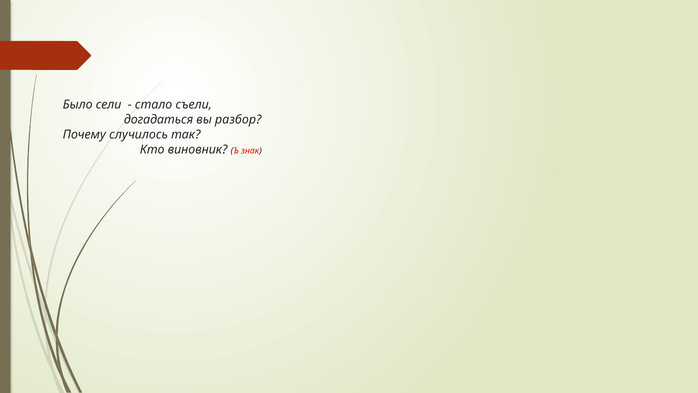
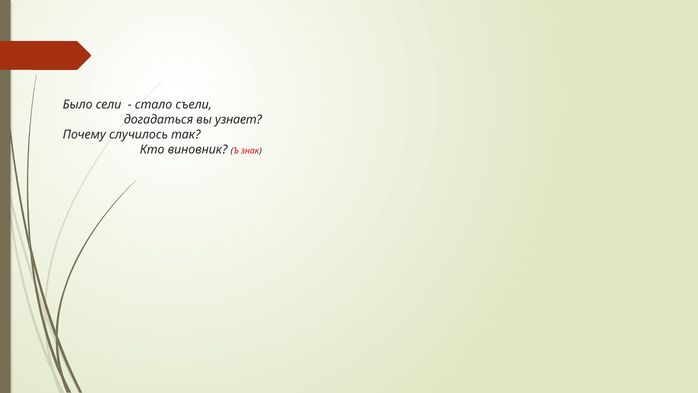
разбор: разбор -> узнает (238, 120)
